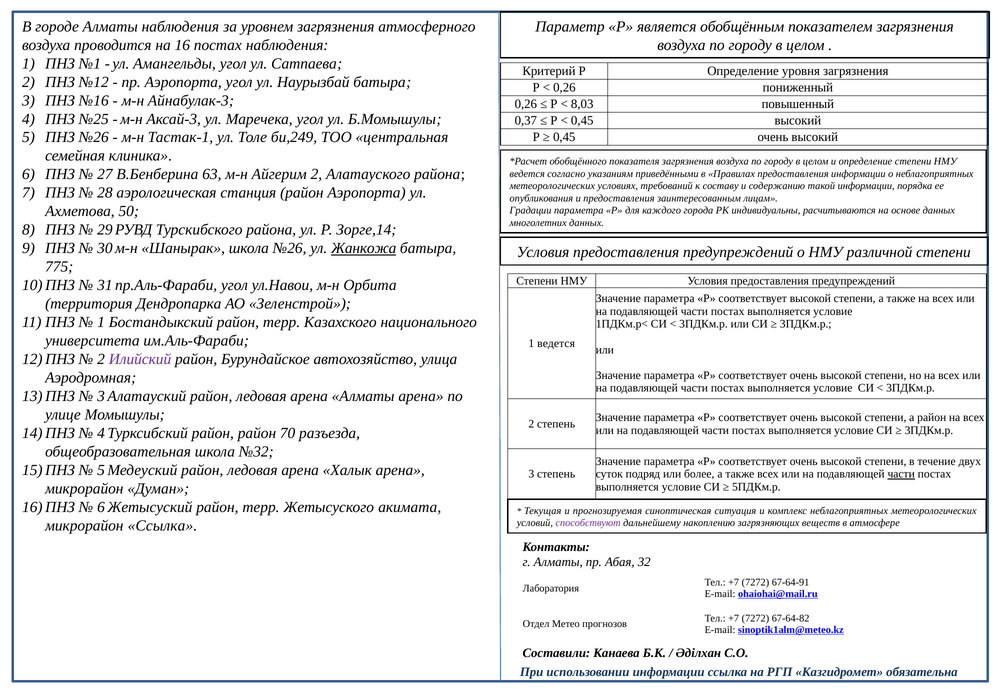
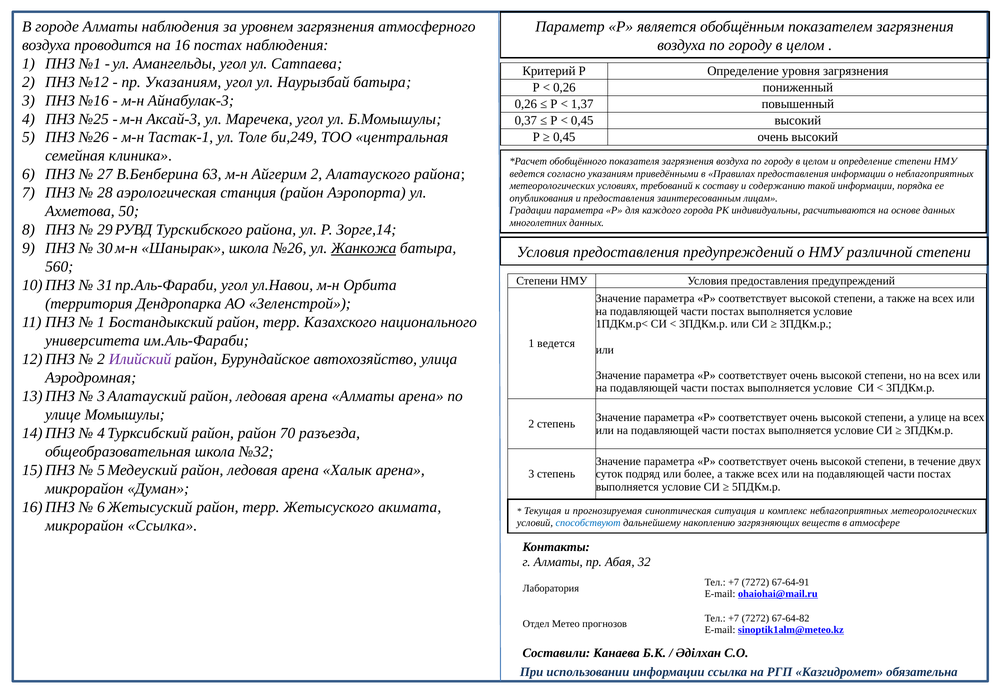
пр Аэропорта: Аэропорта -> Указаниям (183, 82)
8,03: 8,03 -> 1,37 (582, 104)
775: 775 -> 560 (59, 267)
а район: район -> улице (932, 418)
части underline: present -> none (901, 474)
способствуют colour: purple -> blue (588, 523)
